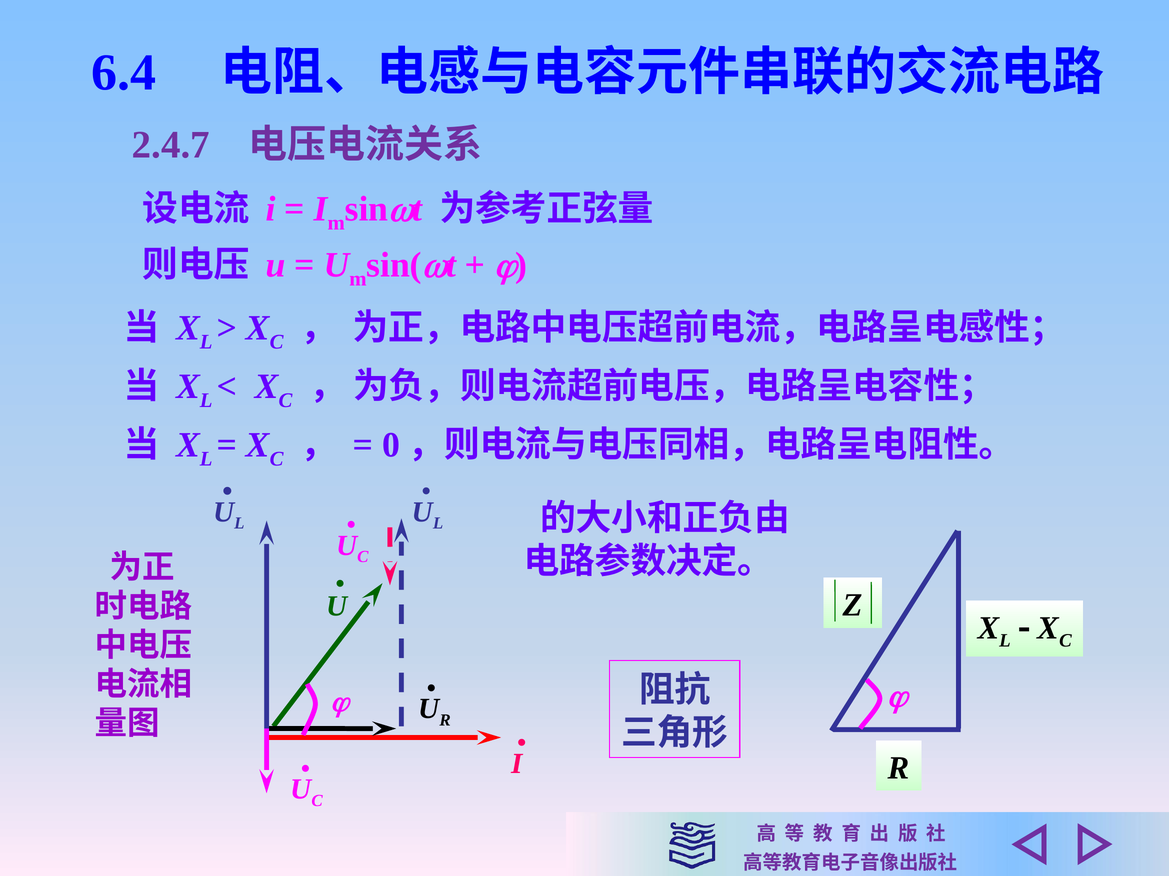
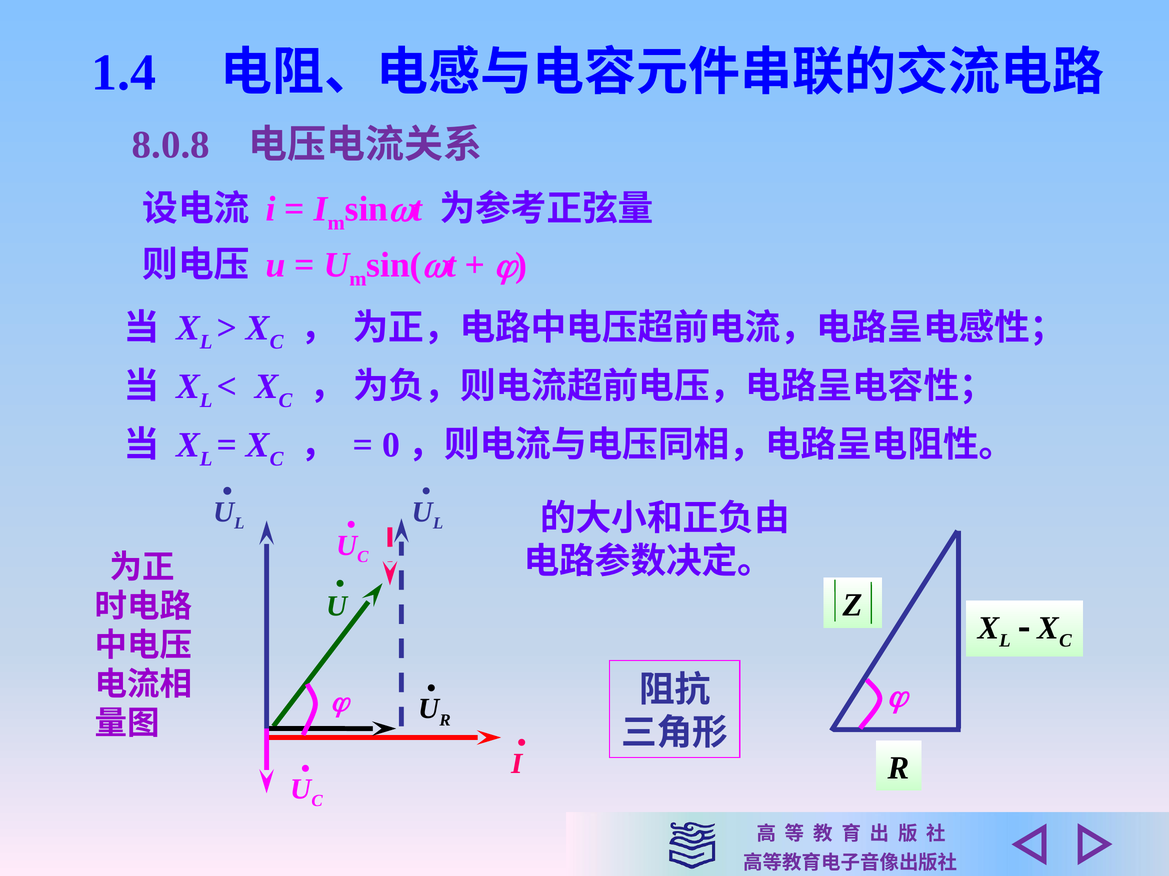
6.4: 6.4 -> 1.4 (124, 73)
2.4.7: 2.4.7 -> 8.0.8 (171, 145)
